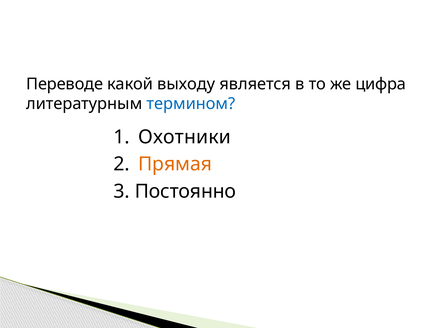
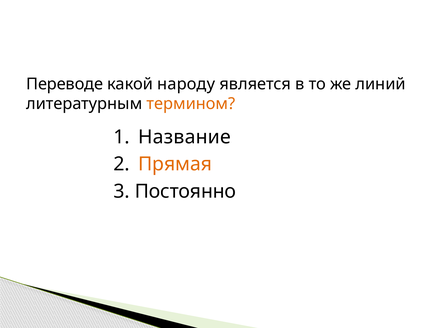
выходу: выходу -> народу (186, 84)
цифра: цифра -> линий (381, 84)
термином colour: blue -> orange (191, 104)
Охотники: Охотники -> Название (185, 137)
